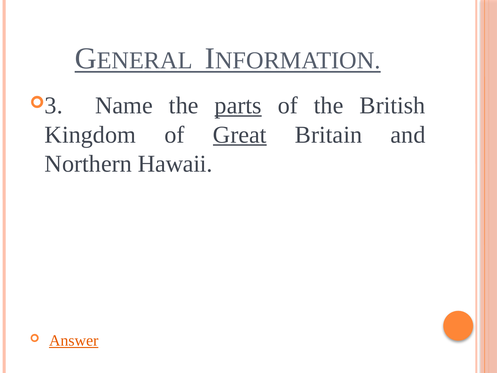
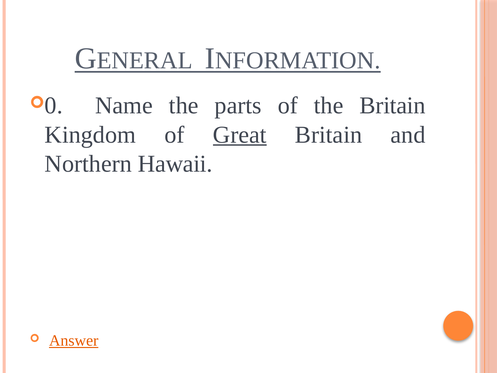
3: 3 -> 0 (54, 106)
parts underline: present -> none (238, 106)
the British: British -> Britain (393, 106)
